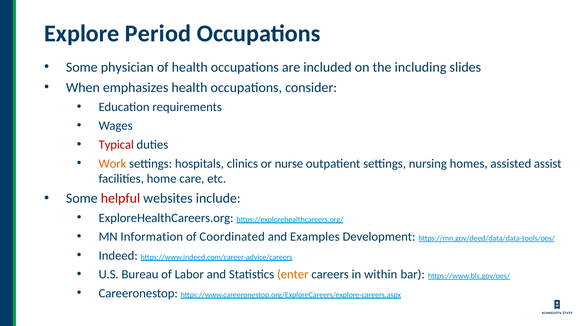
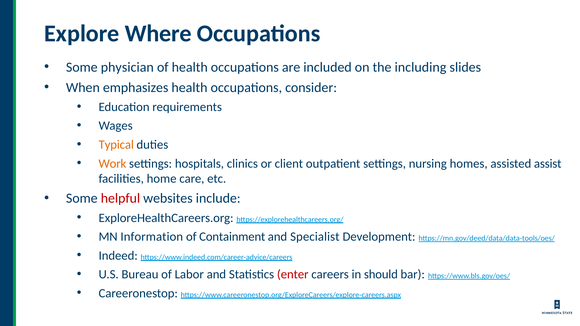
Period: Period -> Where (158, 33)
Typical colour: red -> orange (116, 145)
nurse: nurse -> client (289, 164)
Coordinated: Coordinated -> Containment (232, 237)
Examples: Examples -> Specialist (315, 237)
enter colour: orange -> red (293, 275)
within: within -> should (381, 275)
